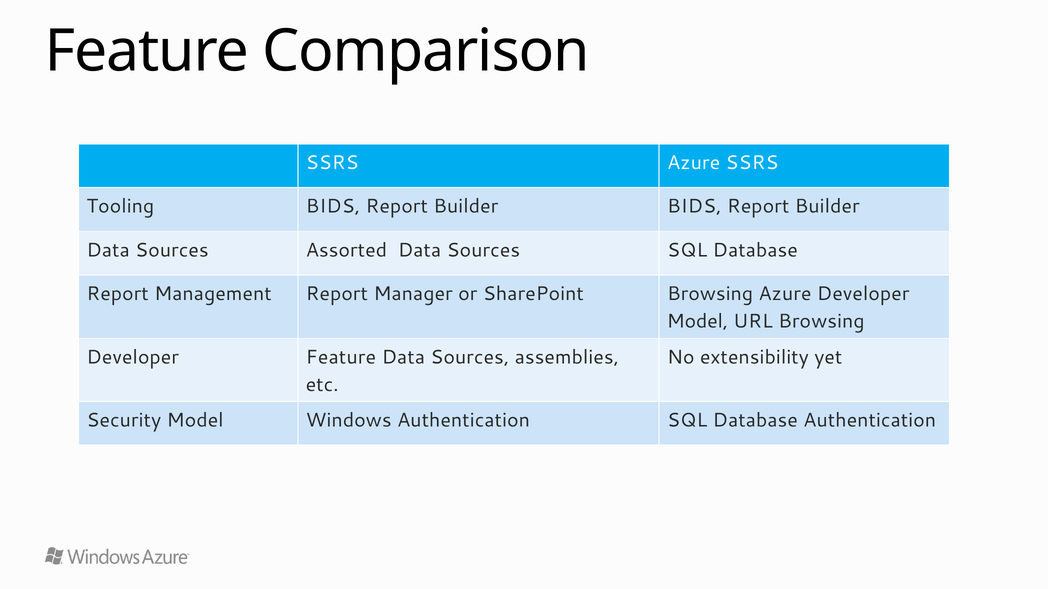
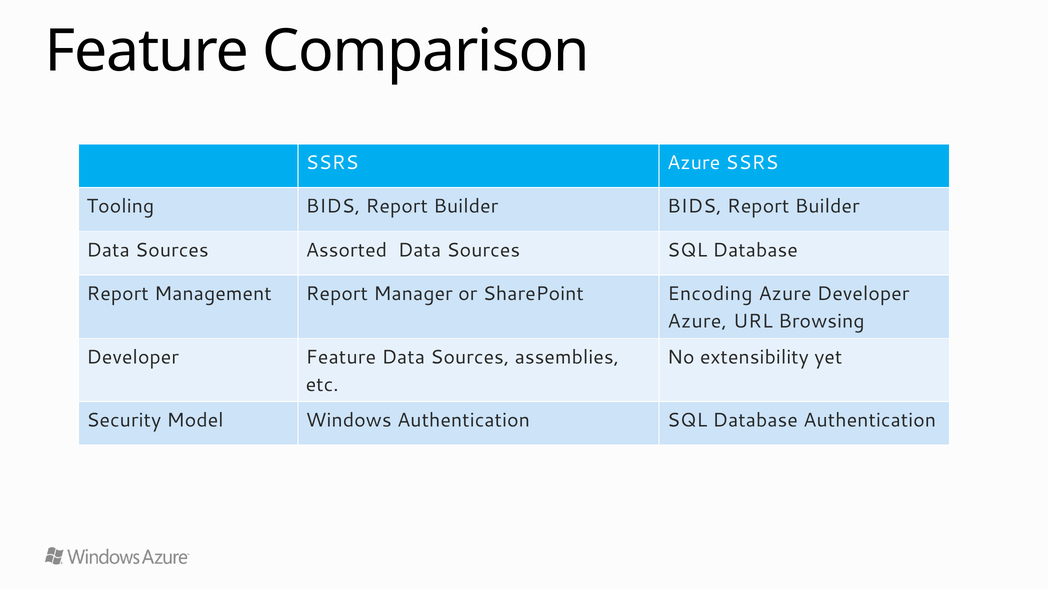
SharePoint Browsing: Browsing -> Encoding (710, 294)
Model: Model -> Azure (697, 322)
